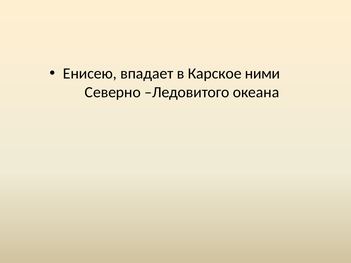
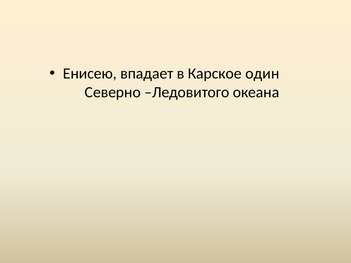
ними: ними -> один (262, 74)
